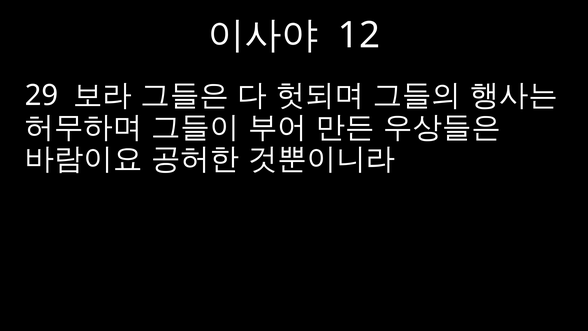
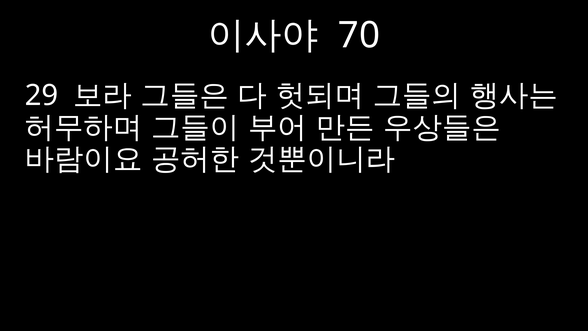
12: 12 -> 70 (359, 35)
